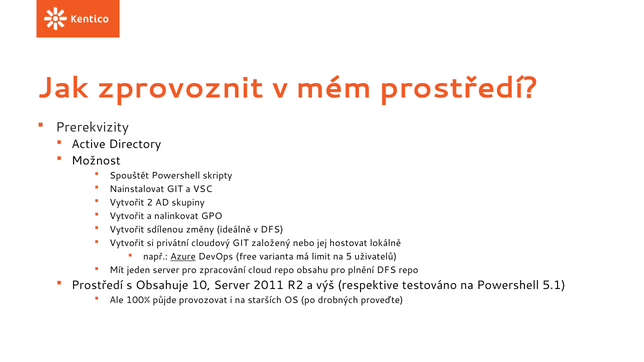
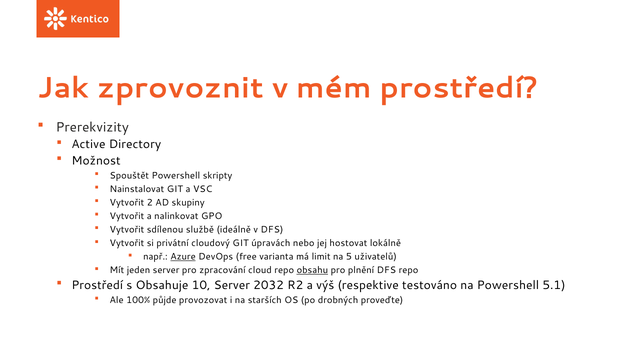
změny: změny -> službě (200, 230)
založený: založený -> úpravách (271, 243)
obsahu underline: none -> present (312, 270)
2011: 2011 -> 2032 (269, 285)
